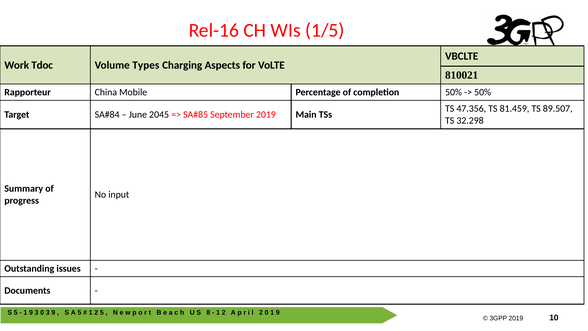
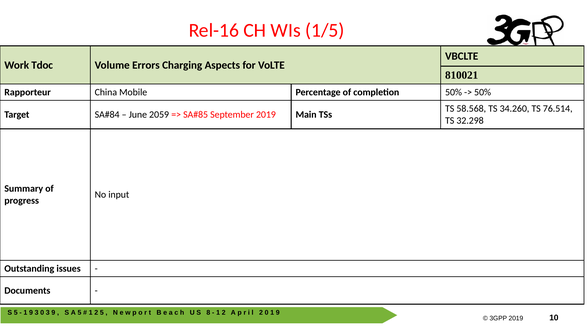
Types: Types -> Errors (146, 65)
47.356: 47.356 -> 58.568 (471, 109)
81.459: 81.459 -> 34.260 (515, 109)
89.507: 89.507 -> 76.514 (558, 109)
2045: 2045 -> 2059 (159, 115)
